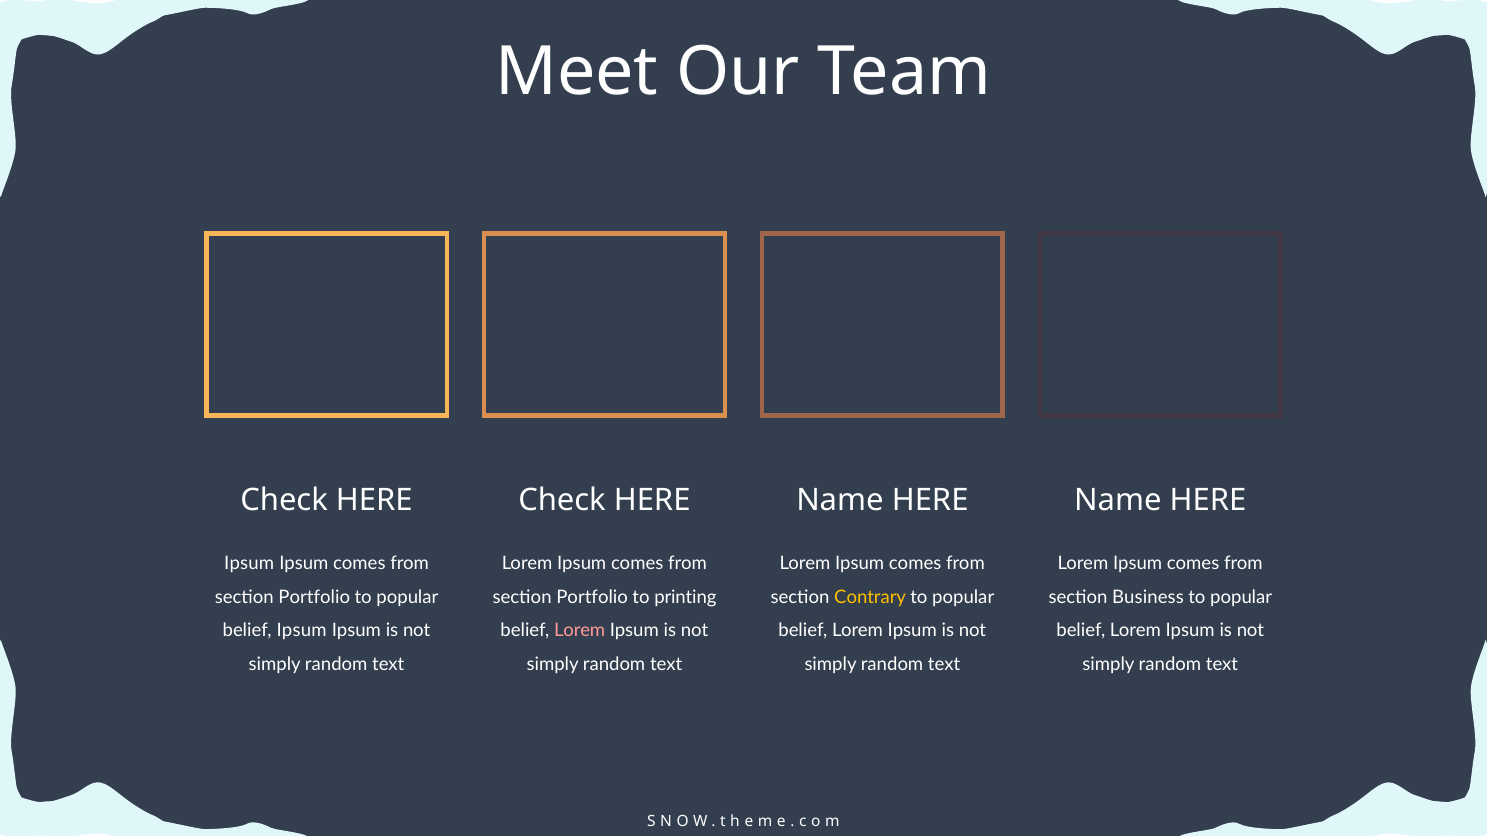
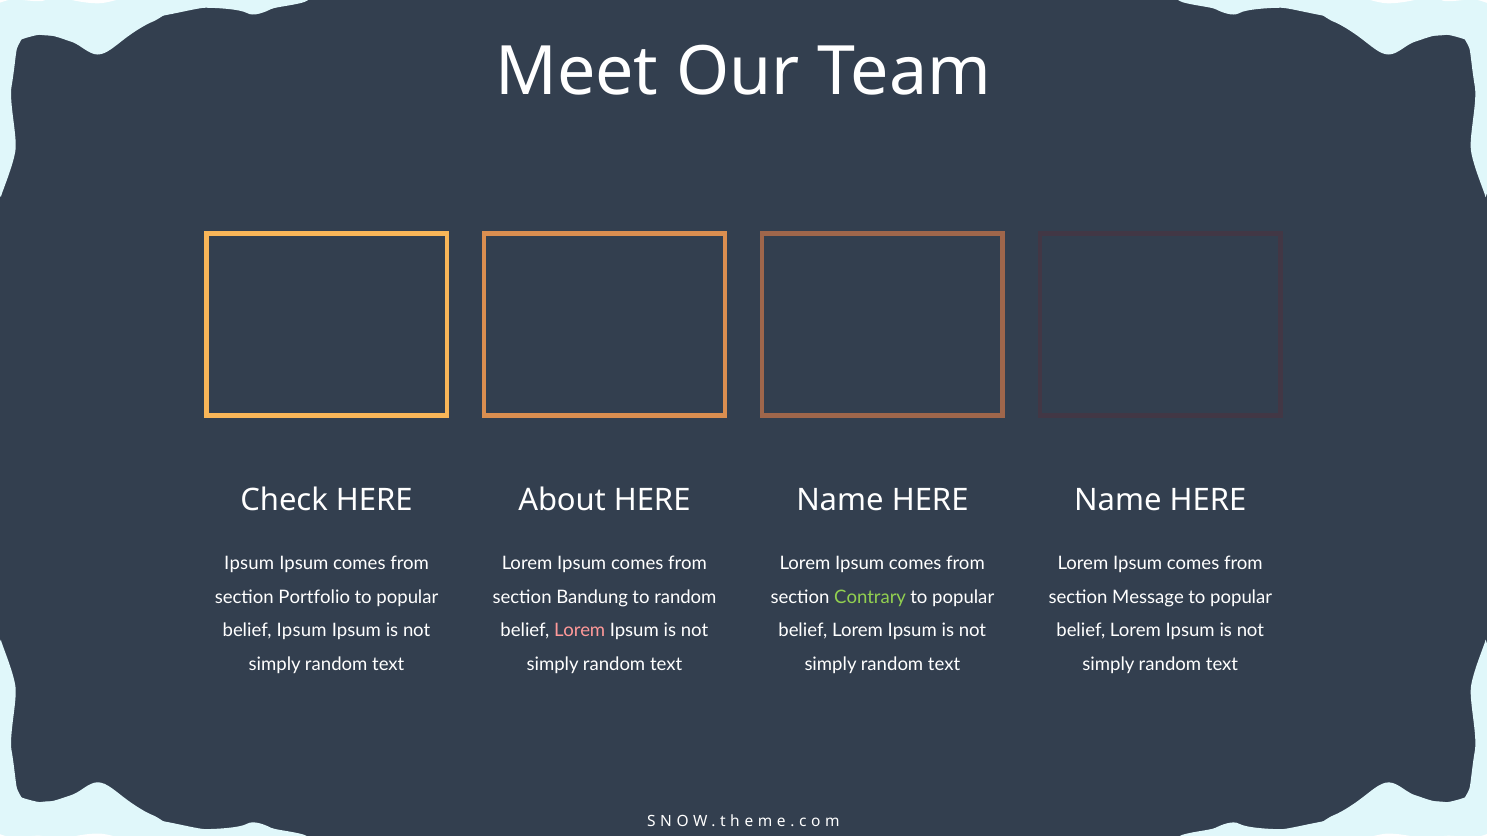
Check: Check -> About (562, 501)
Portfolio: Portfolio -> Bandung (592, 597)
to printing: printing -> random (685, 597)
Contrary colour: yellow -> light green (870, 597)
Business: Business -> Message (1148, 597)
